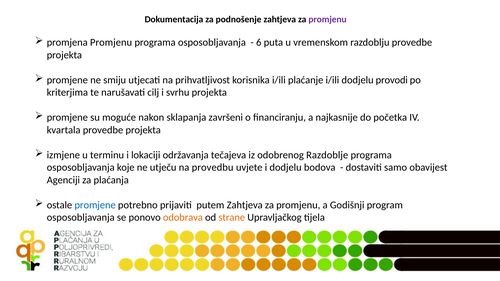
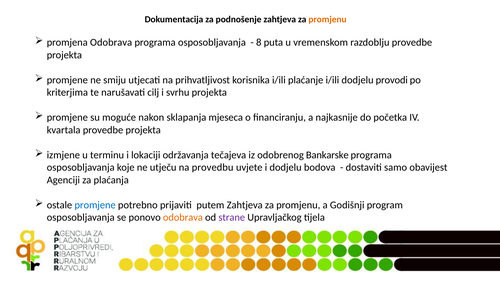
promjenu colour: purple -> orange (327, 19)
promjena Promjenu: Promjenu -> Odobrava (111, 43)
6: 6 -> 8 (259, 43)
završeni: završeni -> mjeseca (226, 118)
Razdoblje: Razdoblje -> Bankarske (327, 155)
strane colour: orange -> purple (232, 218)
